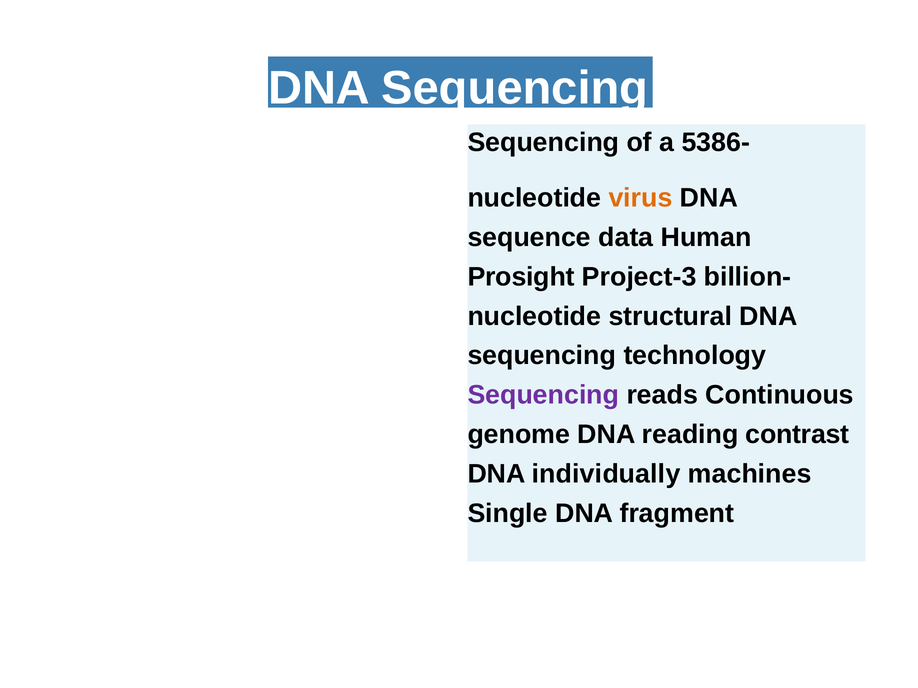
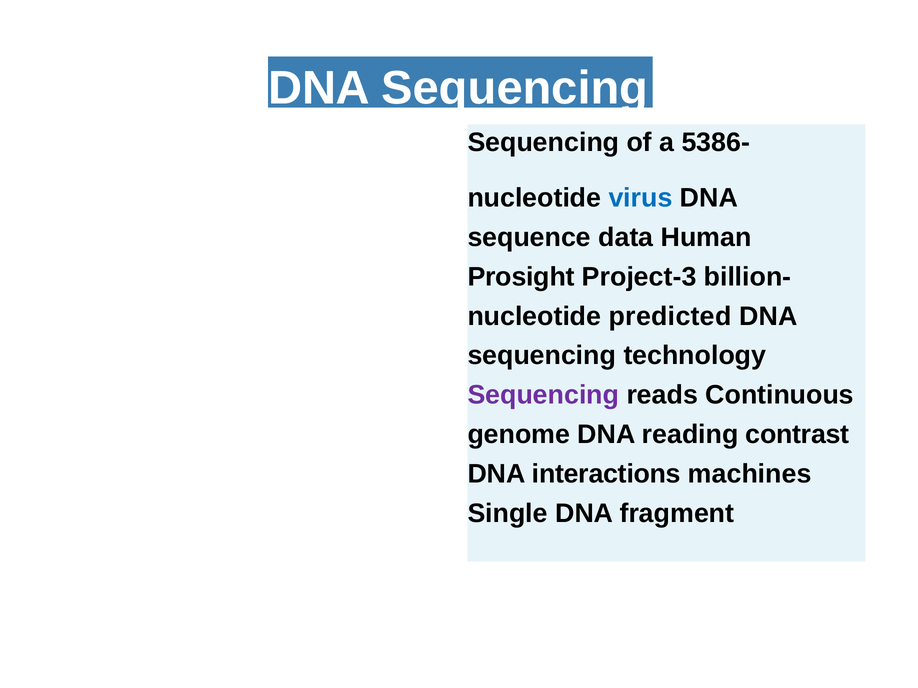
virus colour: orange -> blue (641, 198)
structural: structural -> predicted (670, 316)
individually: individually -> interactions (606, 474)
